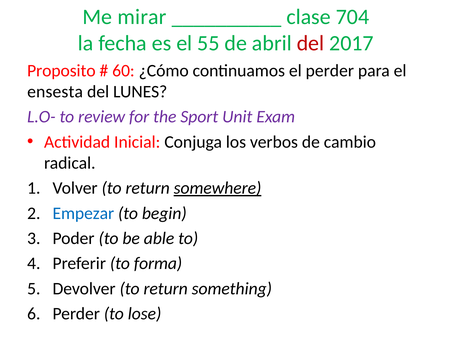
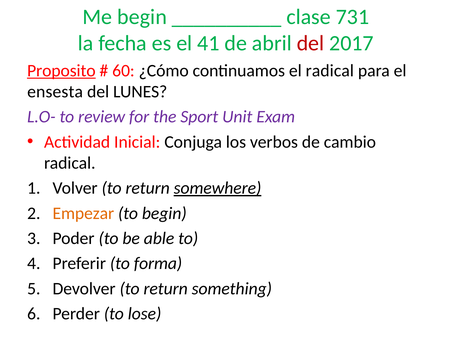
Me mirar: mirar -> begin (142, 17)
704: 704 -> 731 (352, 17)
55: 55 -> 41 (208, 43)
Proposito underline: none -> present (61, 71)
el perder: perder -> radical (330, 71)
Empezar colour: blue -> orange (83, 213)
